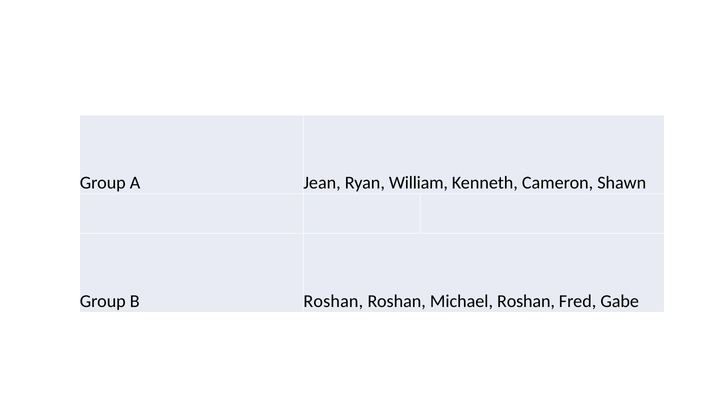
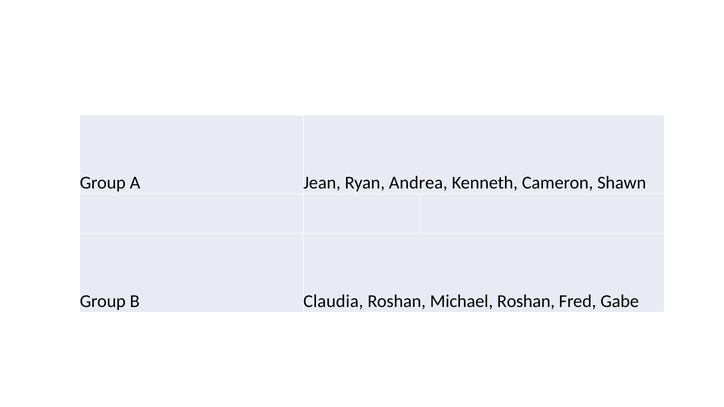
William: William -> Andrea (418, 183)
B Roshan: Roshan -> Claudia (333, 301)
